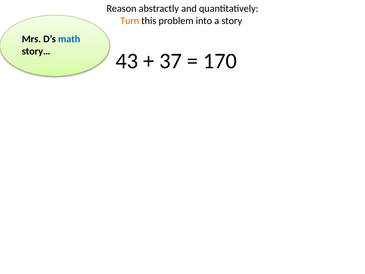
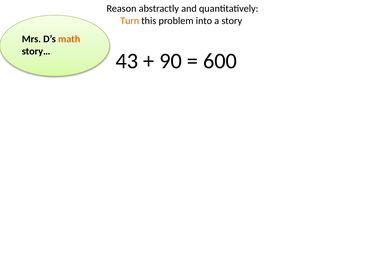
math colour: blue -> orange (69, 39)
37: 37 -> 90 (171, 61)
170: 170 -> 600 (220, 61)
